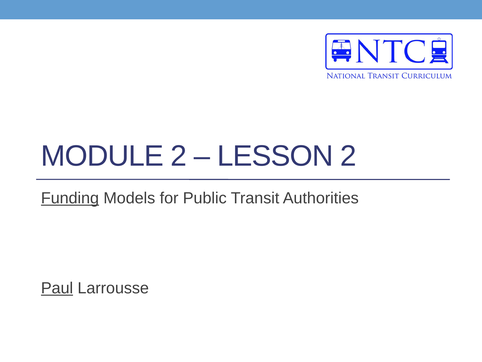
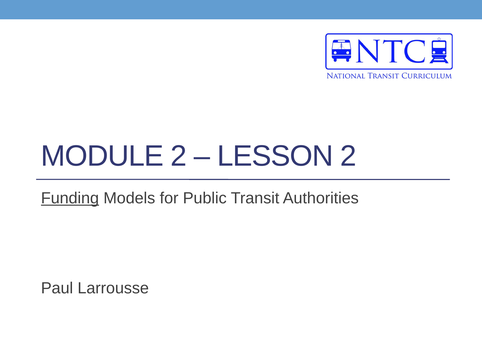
Paul underline: present -> none (57, 288)
